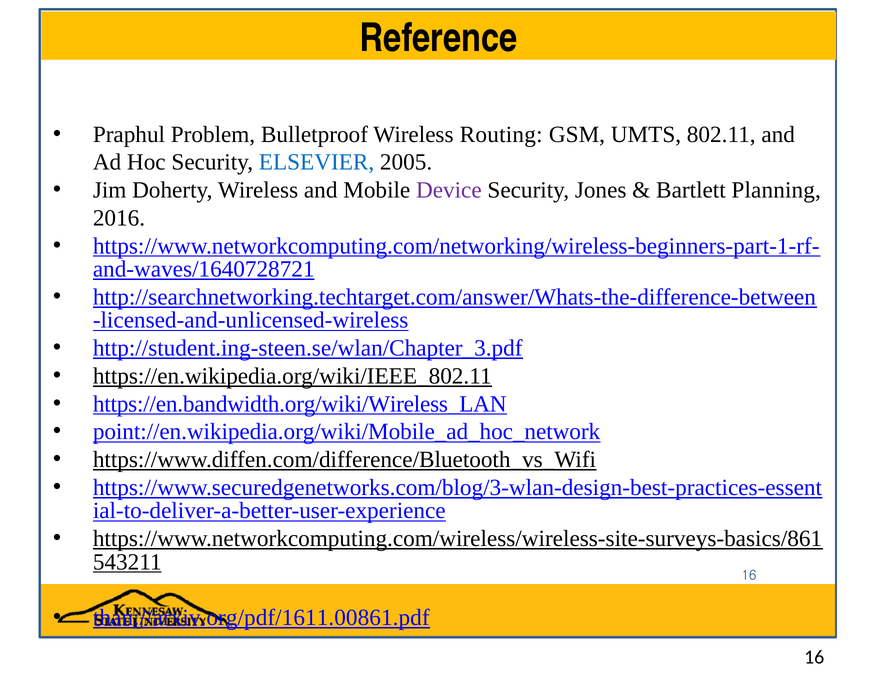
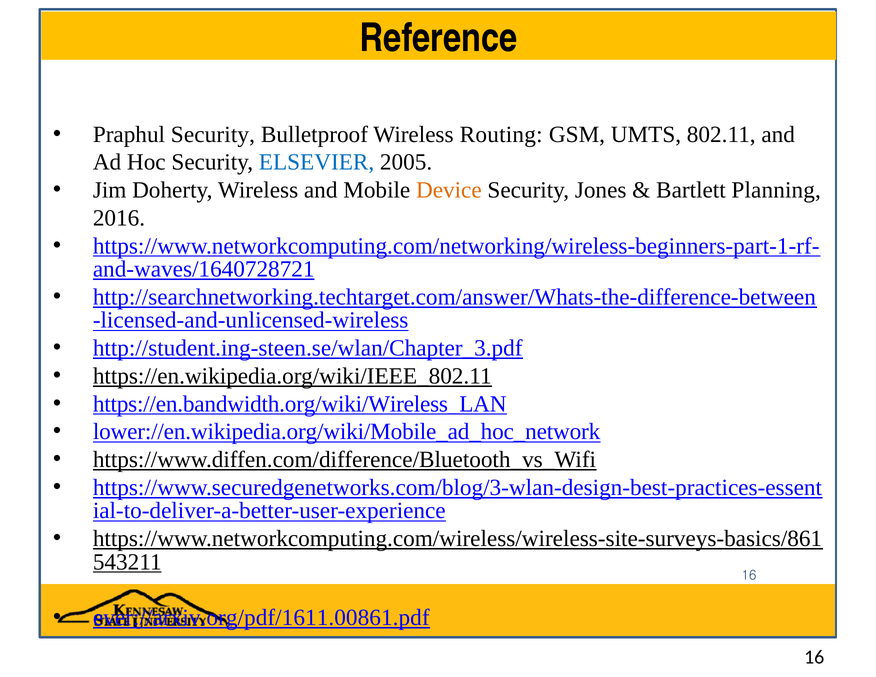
Praphul Problem: Problem -> Security (213, 134)
Device colour: purple -> orange (449, 190)
point://en.wikipedia.org/wiki/Mobile_ad_hoc_network: point://en.wikipedia.org/wiki/Mobile_ad_hoc_network -> lower://en.wikipedia.org/wiki/Mobile_ad_hoc_network (347, 432)
than://arxiv.org/pdf/1611.00861.pdf: than://arxiv.org/pdf/1611.00861.pdf -> ever://arxiv.org/pdf/1611.00861.pdf (261, 618)
